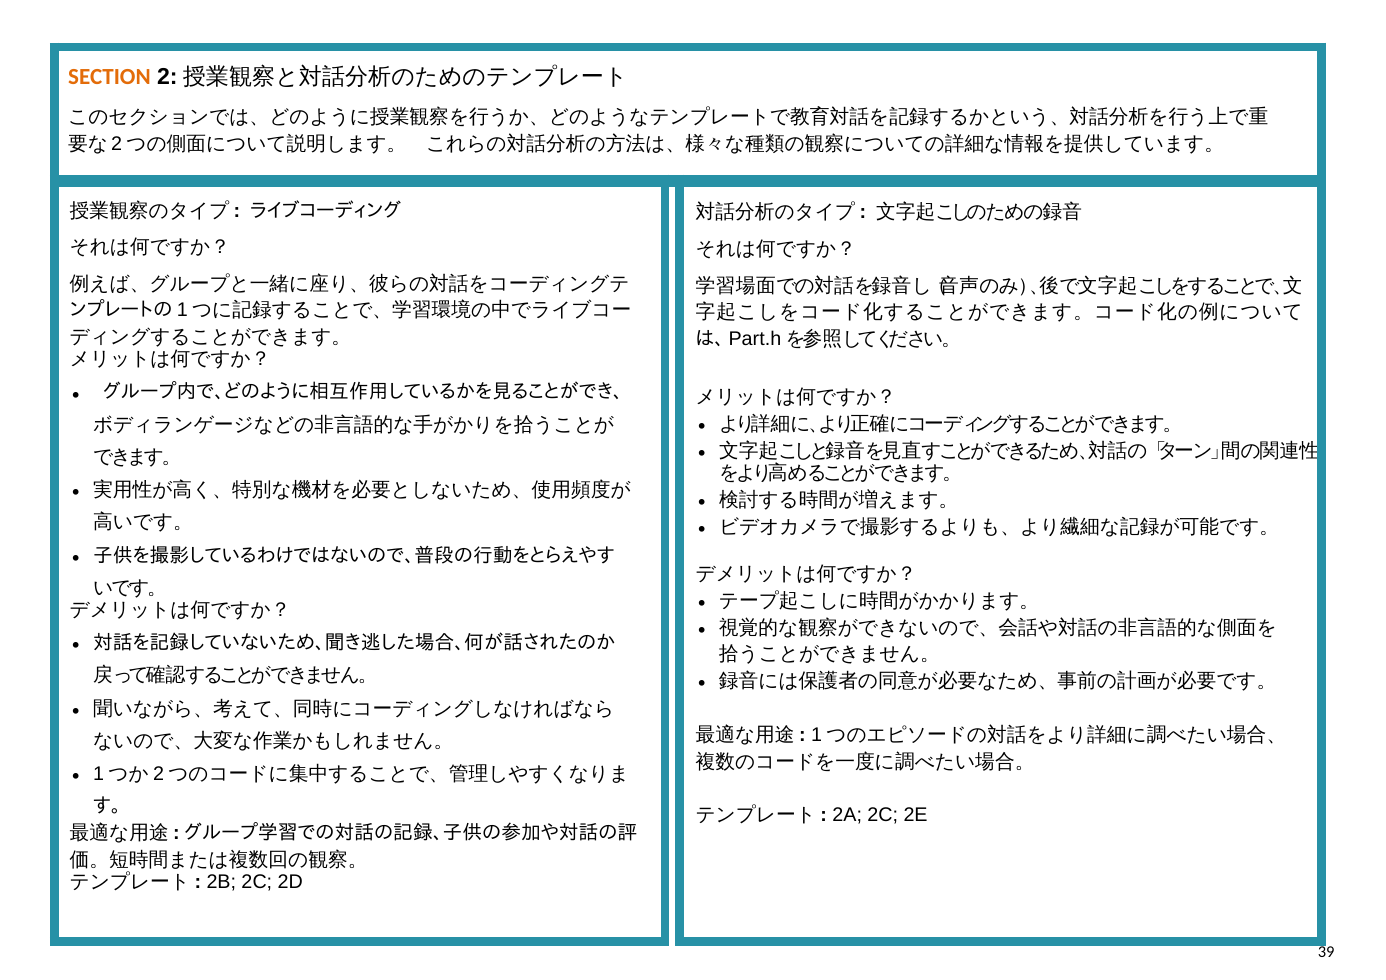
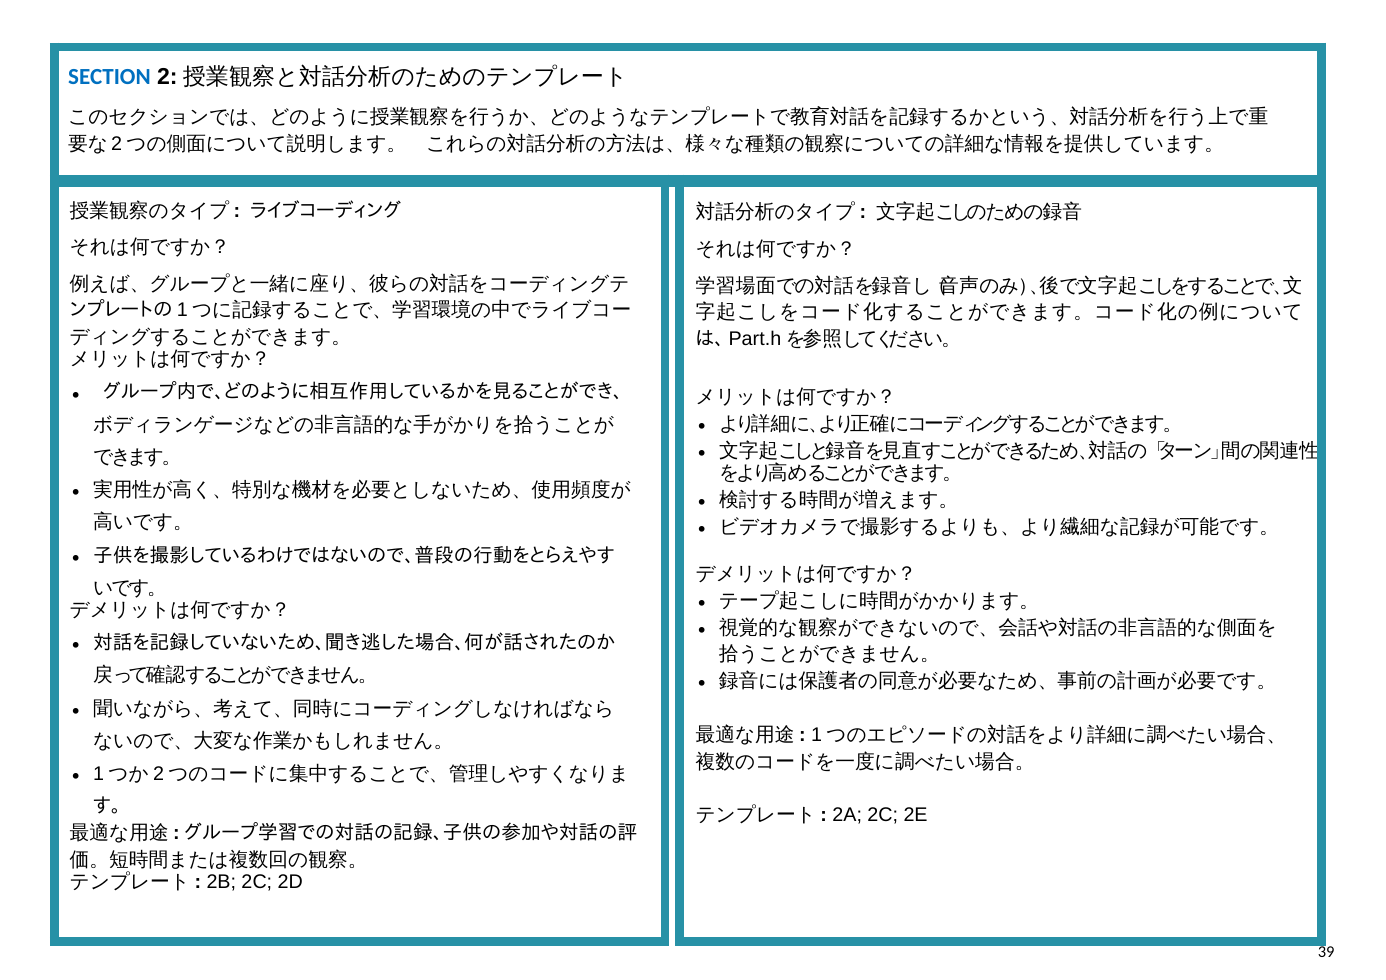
SECTION colour: orange -> blue (109, 76)
